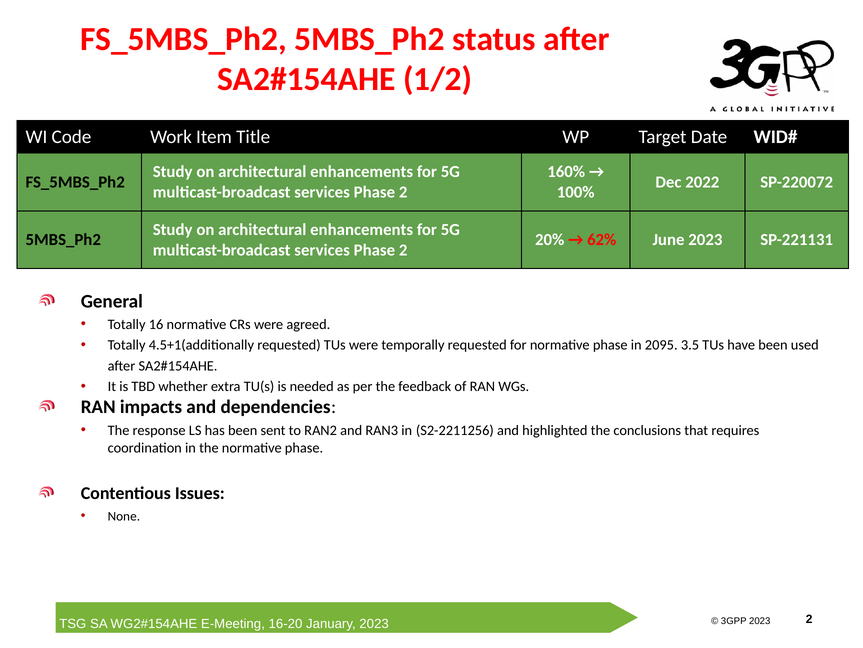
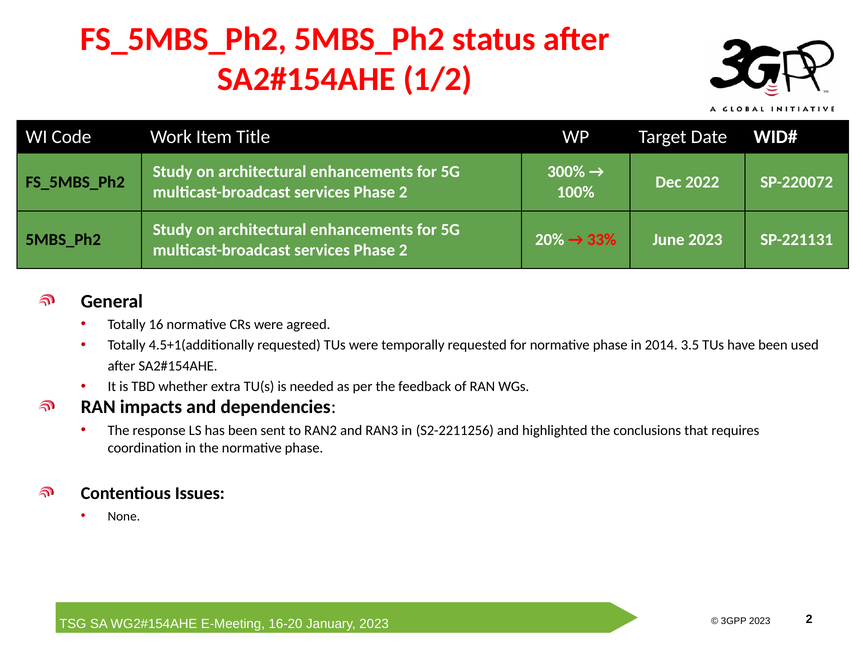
160%: 160% -> 300% (566, 172)
62%: 62% -> 33% (602, 240)
2095: 2095 -> 2014 (661, 345)
